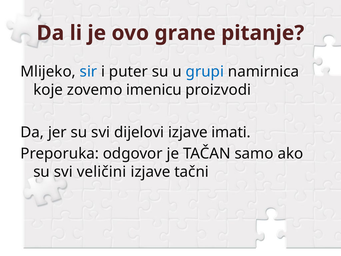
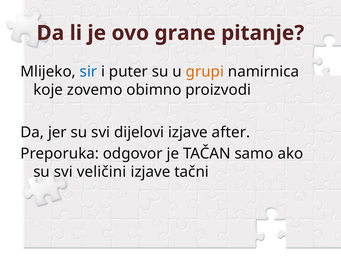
grupi colour: blue -> orange (205, 72)
imenicu: imenicu -> obimno (154, 90)
imati: imati -> after (231, 132)
